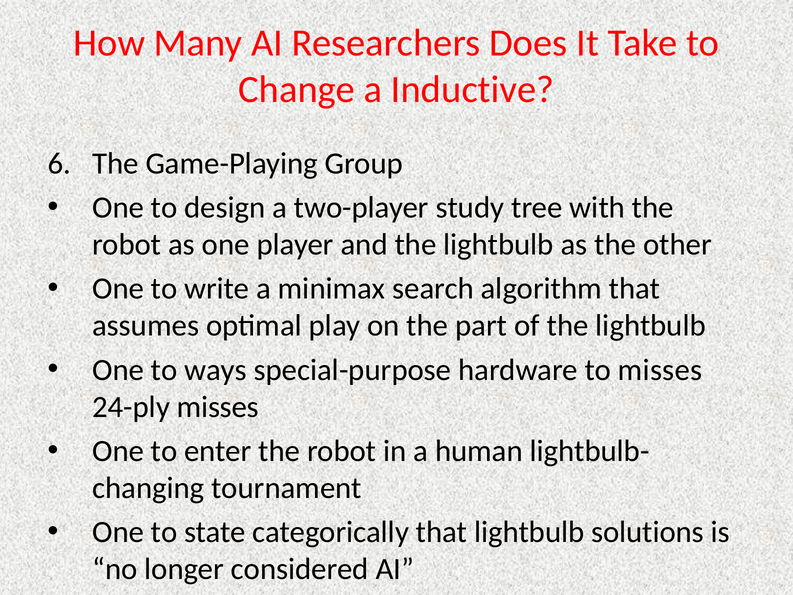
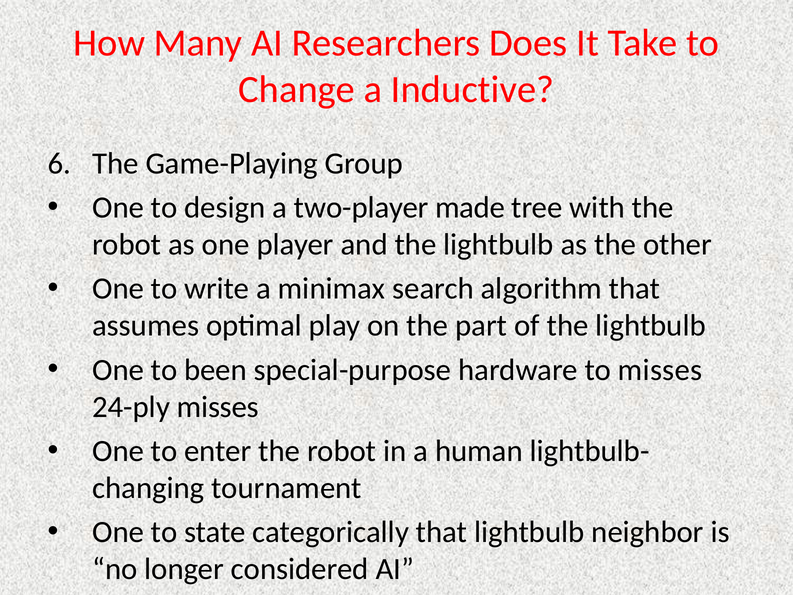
study: study -> made (470, 207)
ways: ways -> been (215, 370)
solutions: solutions -> neighbor (648, 532)
